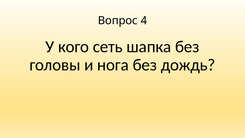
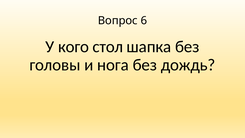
4: 4 -> 6 (144, 21)
сеть: сеть -> стол (108, 47)
